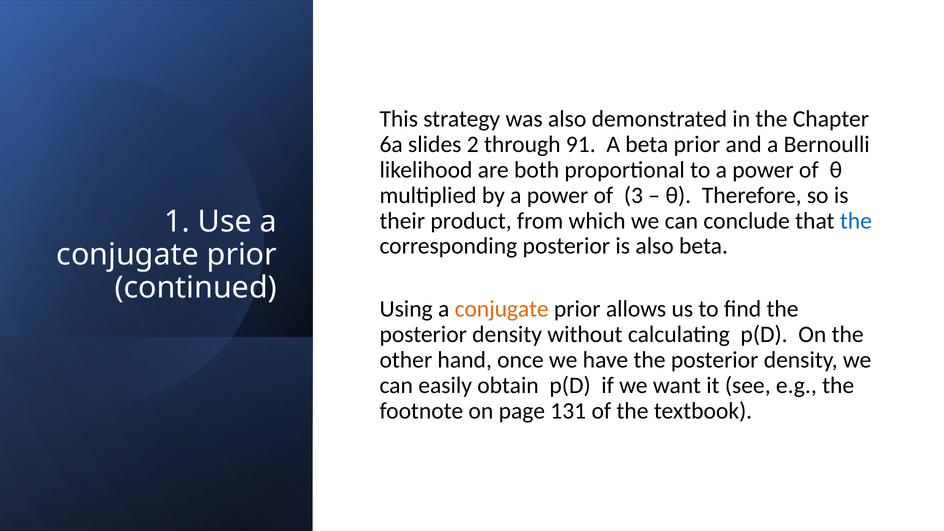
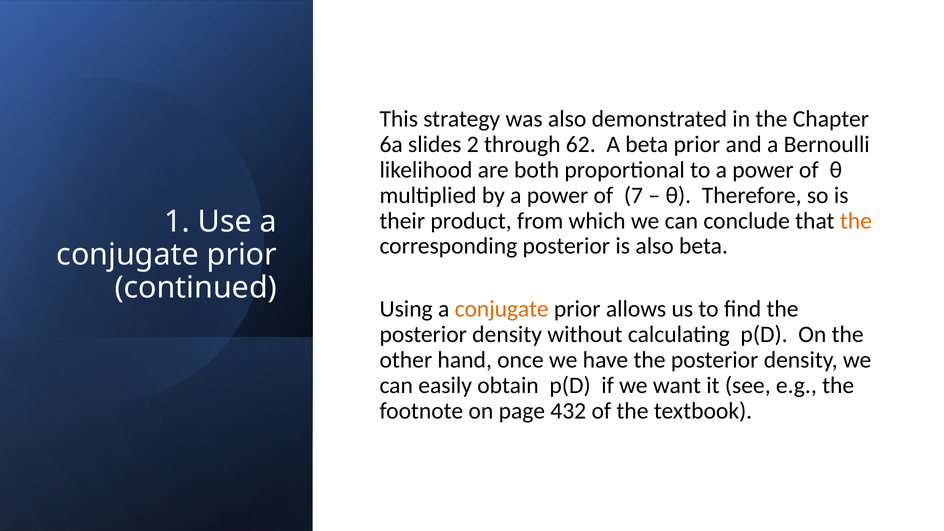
91: 91 -> 62 (581, 144)
3: 3 -> 7 (633, 195)
the colour: blue -> orange (856, 221)
131: 131 -> 432 (568, 411)
